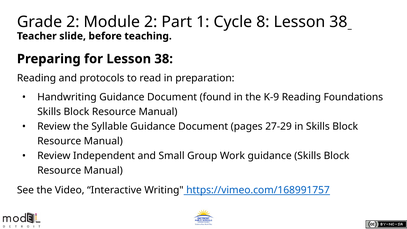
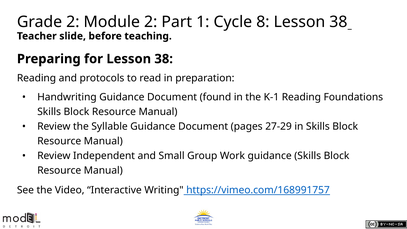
K-9: K-9 -> K-1 (271, 97)
